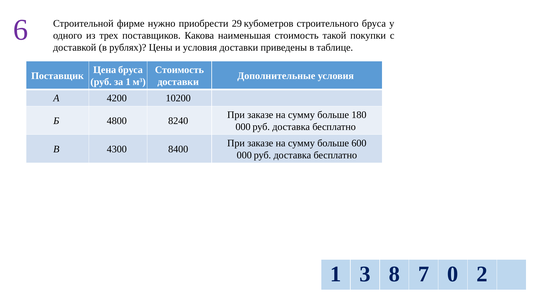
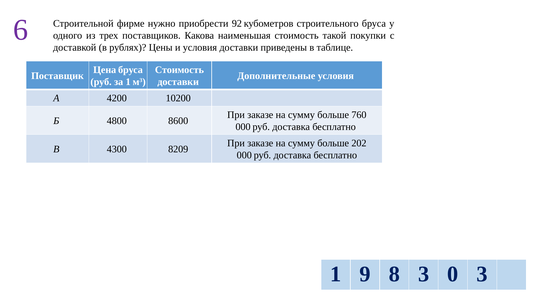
29: 29 -> 92 (237, 23)
180: 180 -> 760 (359, 115)
8240: 8240 -> 8600 (178, 121)
600: 600 -> 202 (359, 143)
8400: 8400 -> 8209 (178, 149)
3: 3 -> 9 (365, 273)
8 7: 7 -> 3 (424, 273)
0 2: 2 -> 3 (482, 273)
